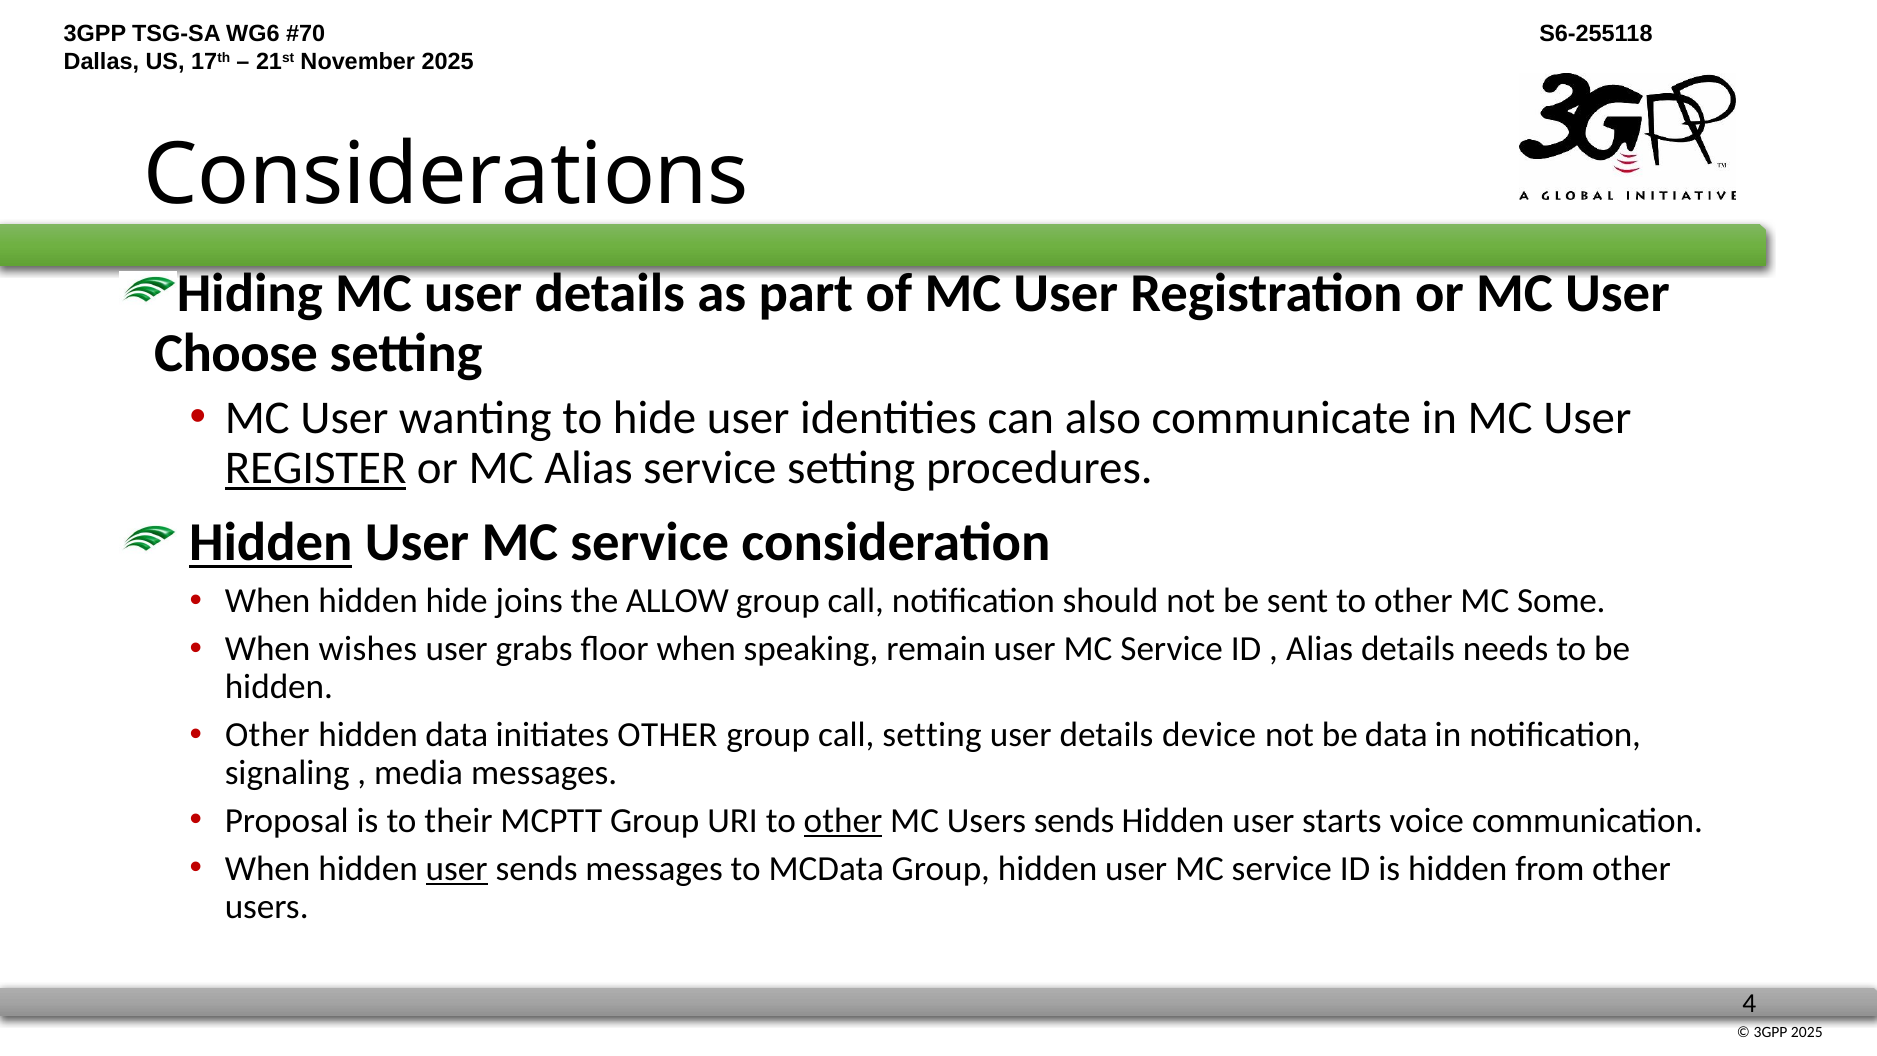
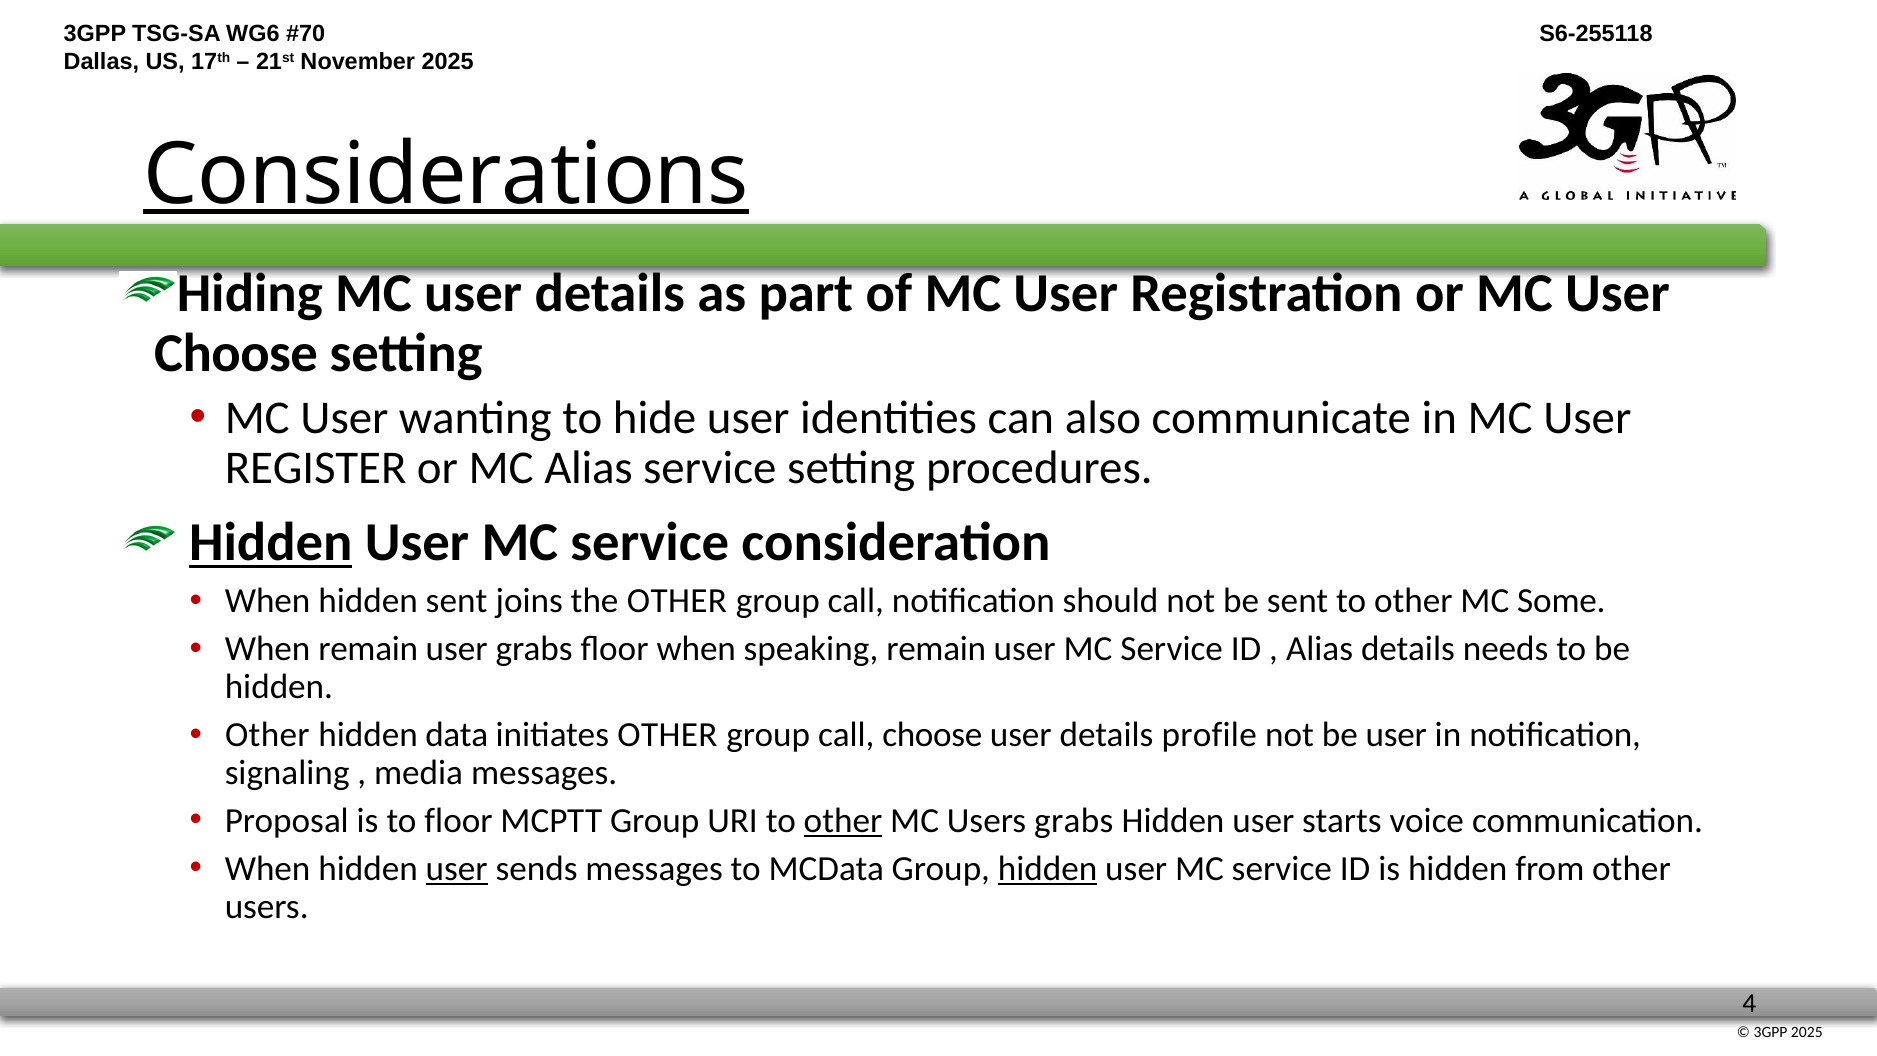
Considerations underline: none -> present (446, 175)
REGISTER underline: present -> none (316, 468)
hidden hide: hide -> sent (457, 601)
the ALLOW: ALLOW -> OTHER (677, 601)
When wishes: wishes -> remain (368, 649)
call setting: setting -> choose (932, 735)
device: device -> profile (1209, 735)
be data: data -> user (1396, 735)
to their: their -> floor (459, 821)
Users sends: sends -> grabs (1074, 821)
hidden underline: none -> present (1048, 868)
